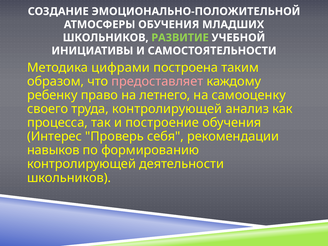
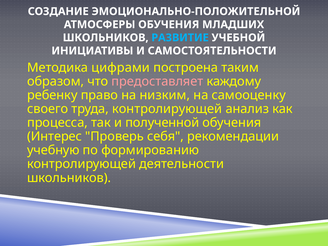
РАЗВИТИЕ colour: light green -> light blue (180, 38)
летнего: летнего -> низким (165, 95)
построение: построение -> полученной (162, 123)
навыков: навыков -> учебную (53, 150)
